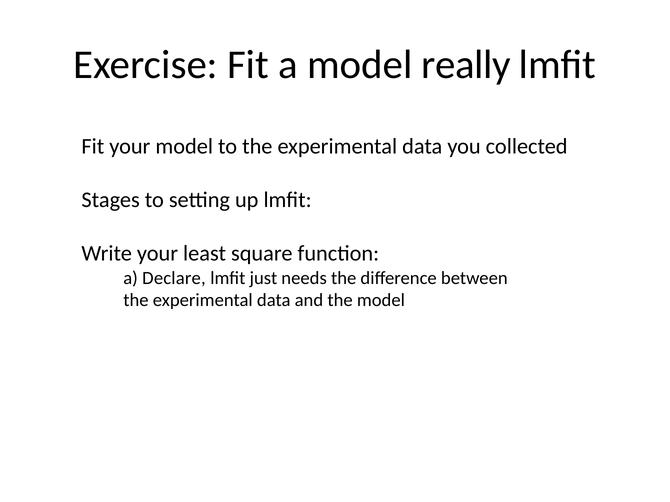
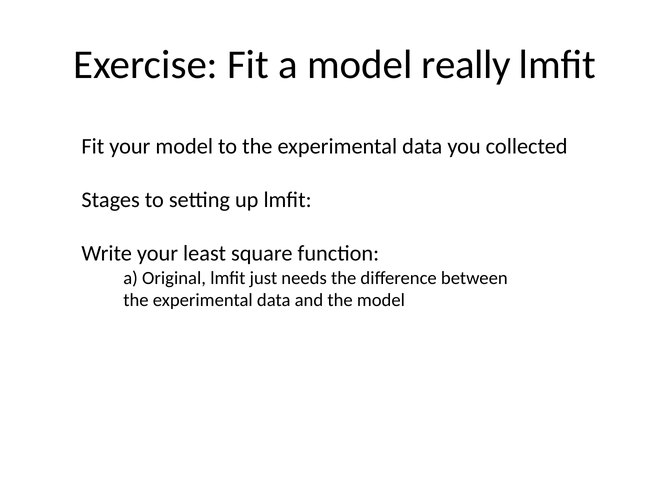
Declare: Declare -> Original (174, 278)
